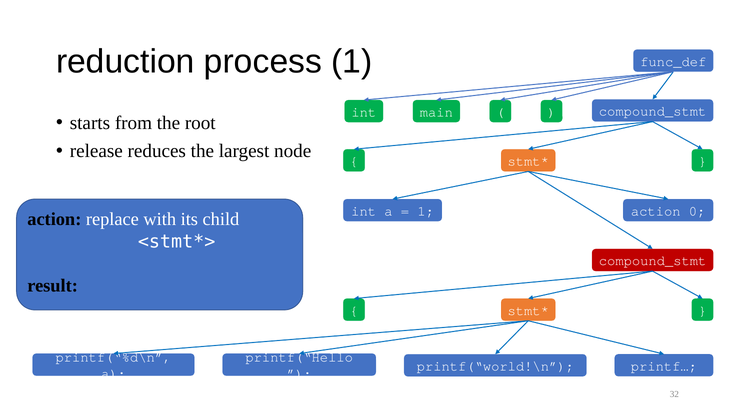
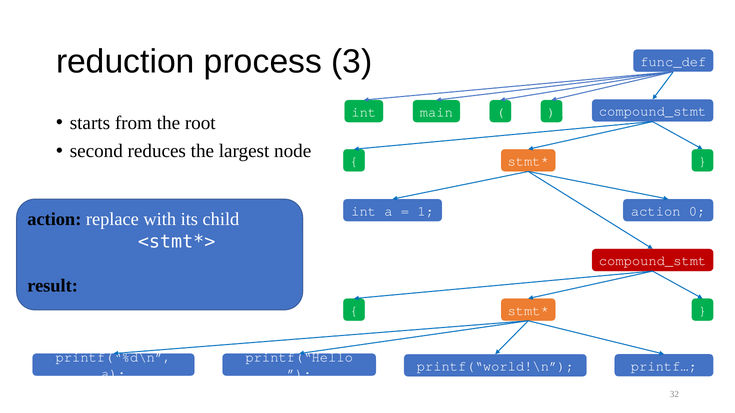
process 1: 1 -> 3 (352, 62)
release: release -> second (96, 151)
